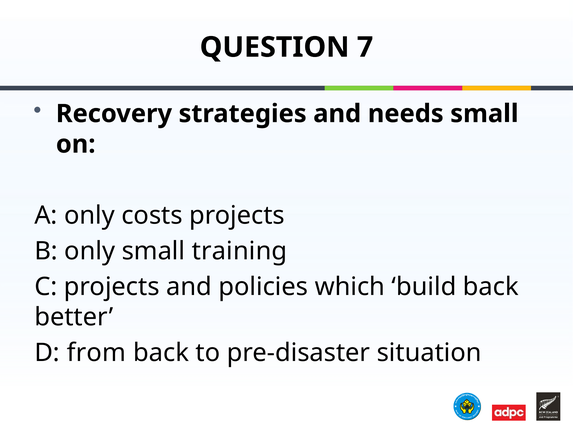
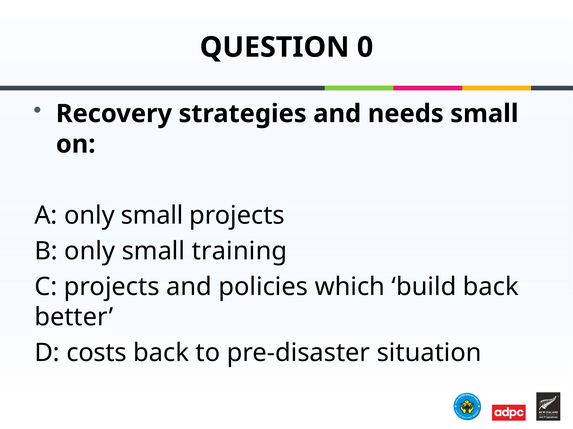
7: 7 -> 0 (365, 47)
A only costs: costs -> small (152, 216)
from: from -> costs (97, 353)
